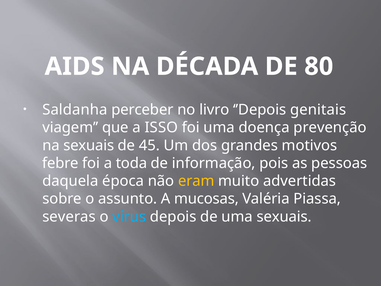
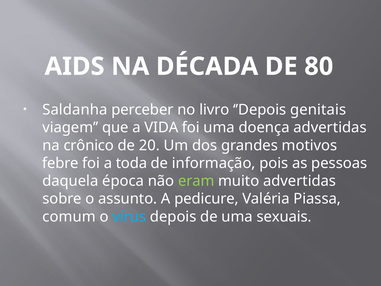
ISSO: ISSO -> VIDA (161, 127)
doença prevenção: prevenção -> advertidas (330, 127)
na sexuais: sexuais -> crônico (89, 145)
45: 45 -> 20 (149, 145)
eram colour: yellow -> light green (196, 181)
mucosas: mucosas -> pedicure (206, 199)
severas: severas -> comum (69, 216)
